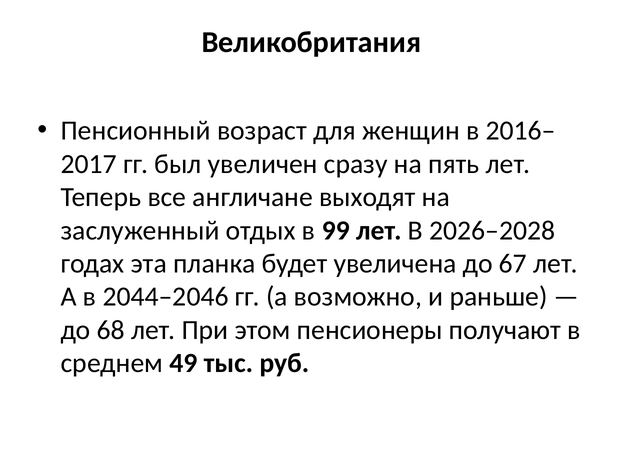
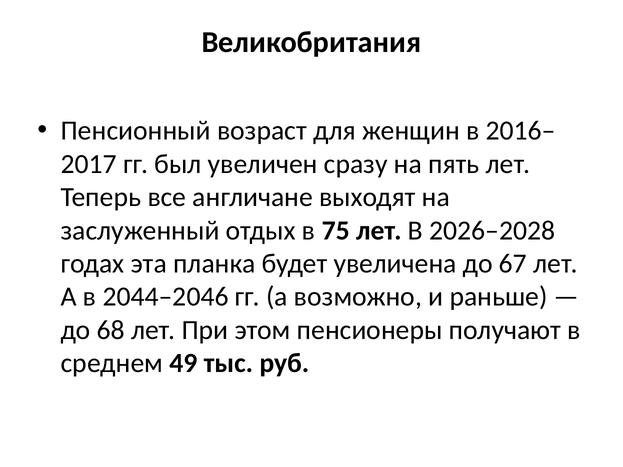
99: 99 -> 75 (336, 230)
